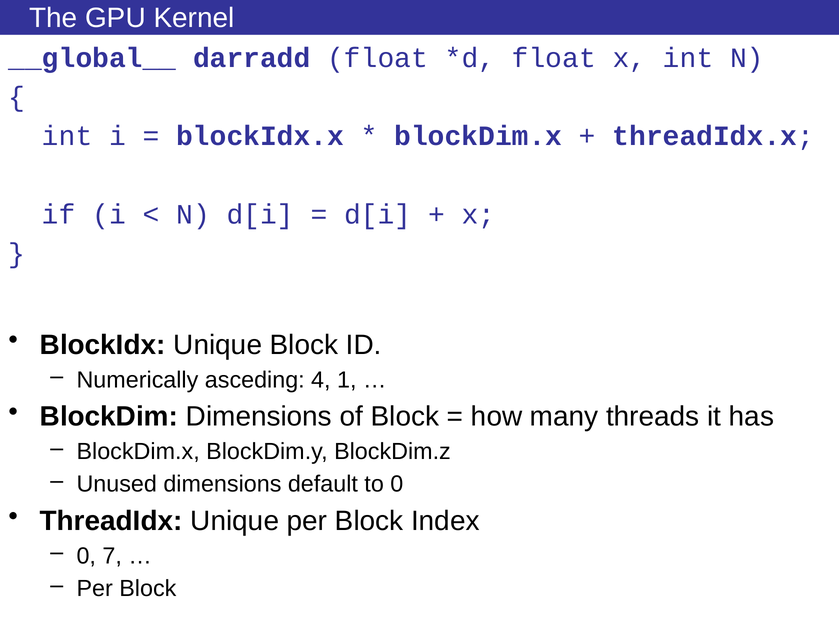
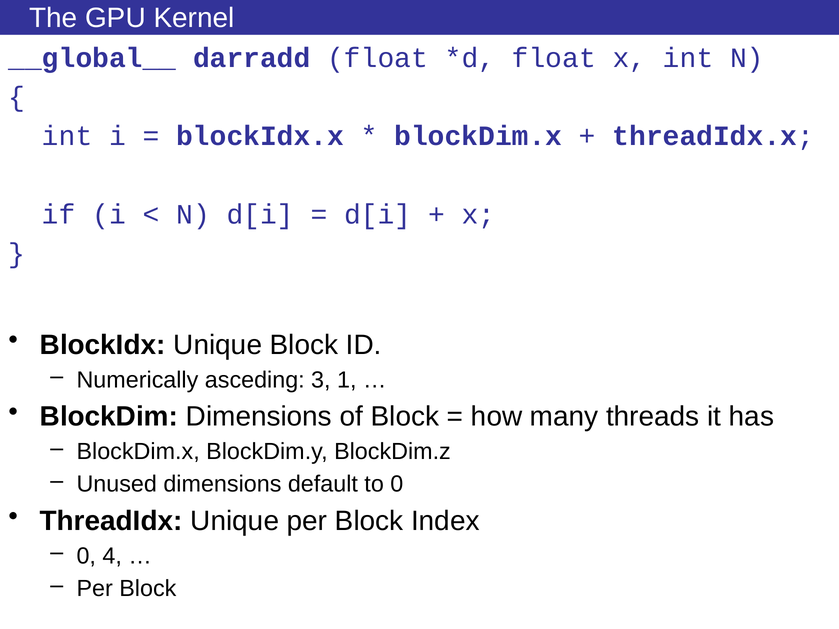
4: 4 -> 3 (321, 380)
7: 7 -> 4 (112, 556)
